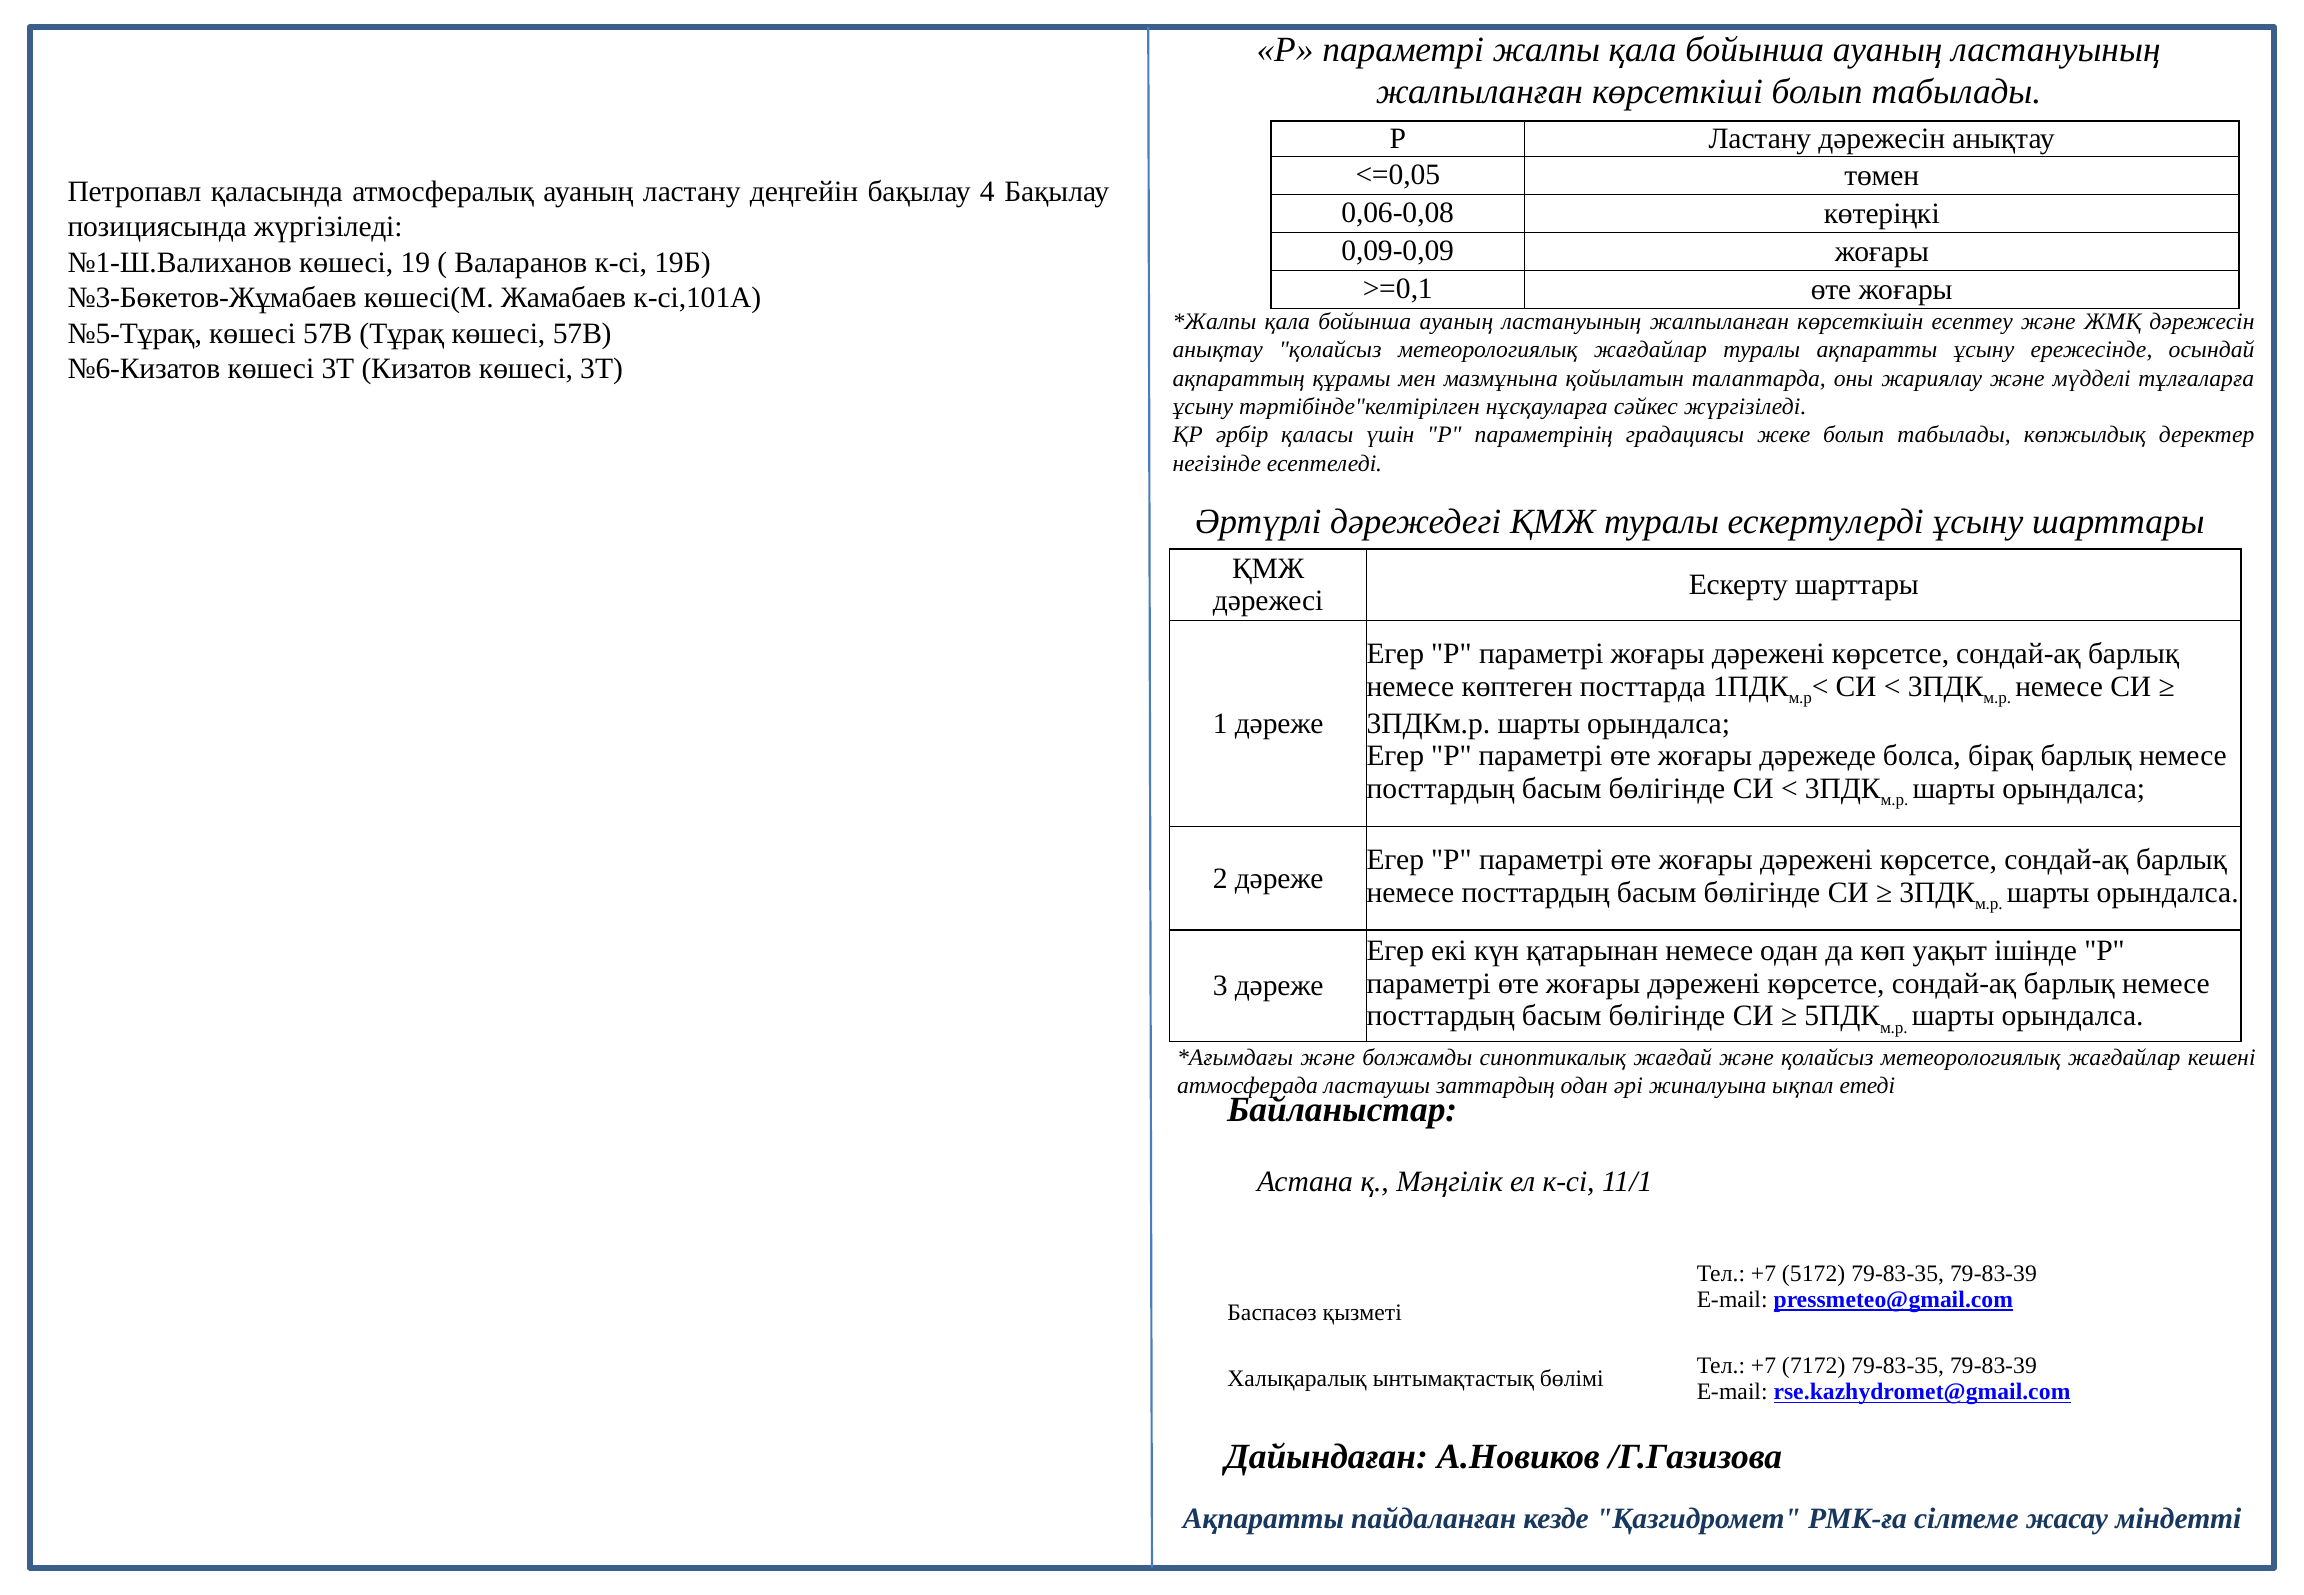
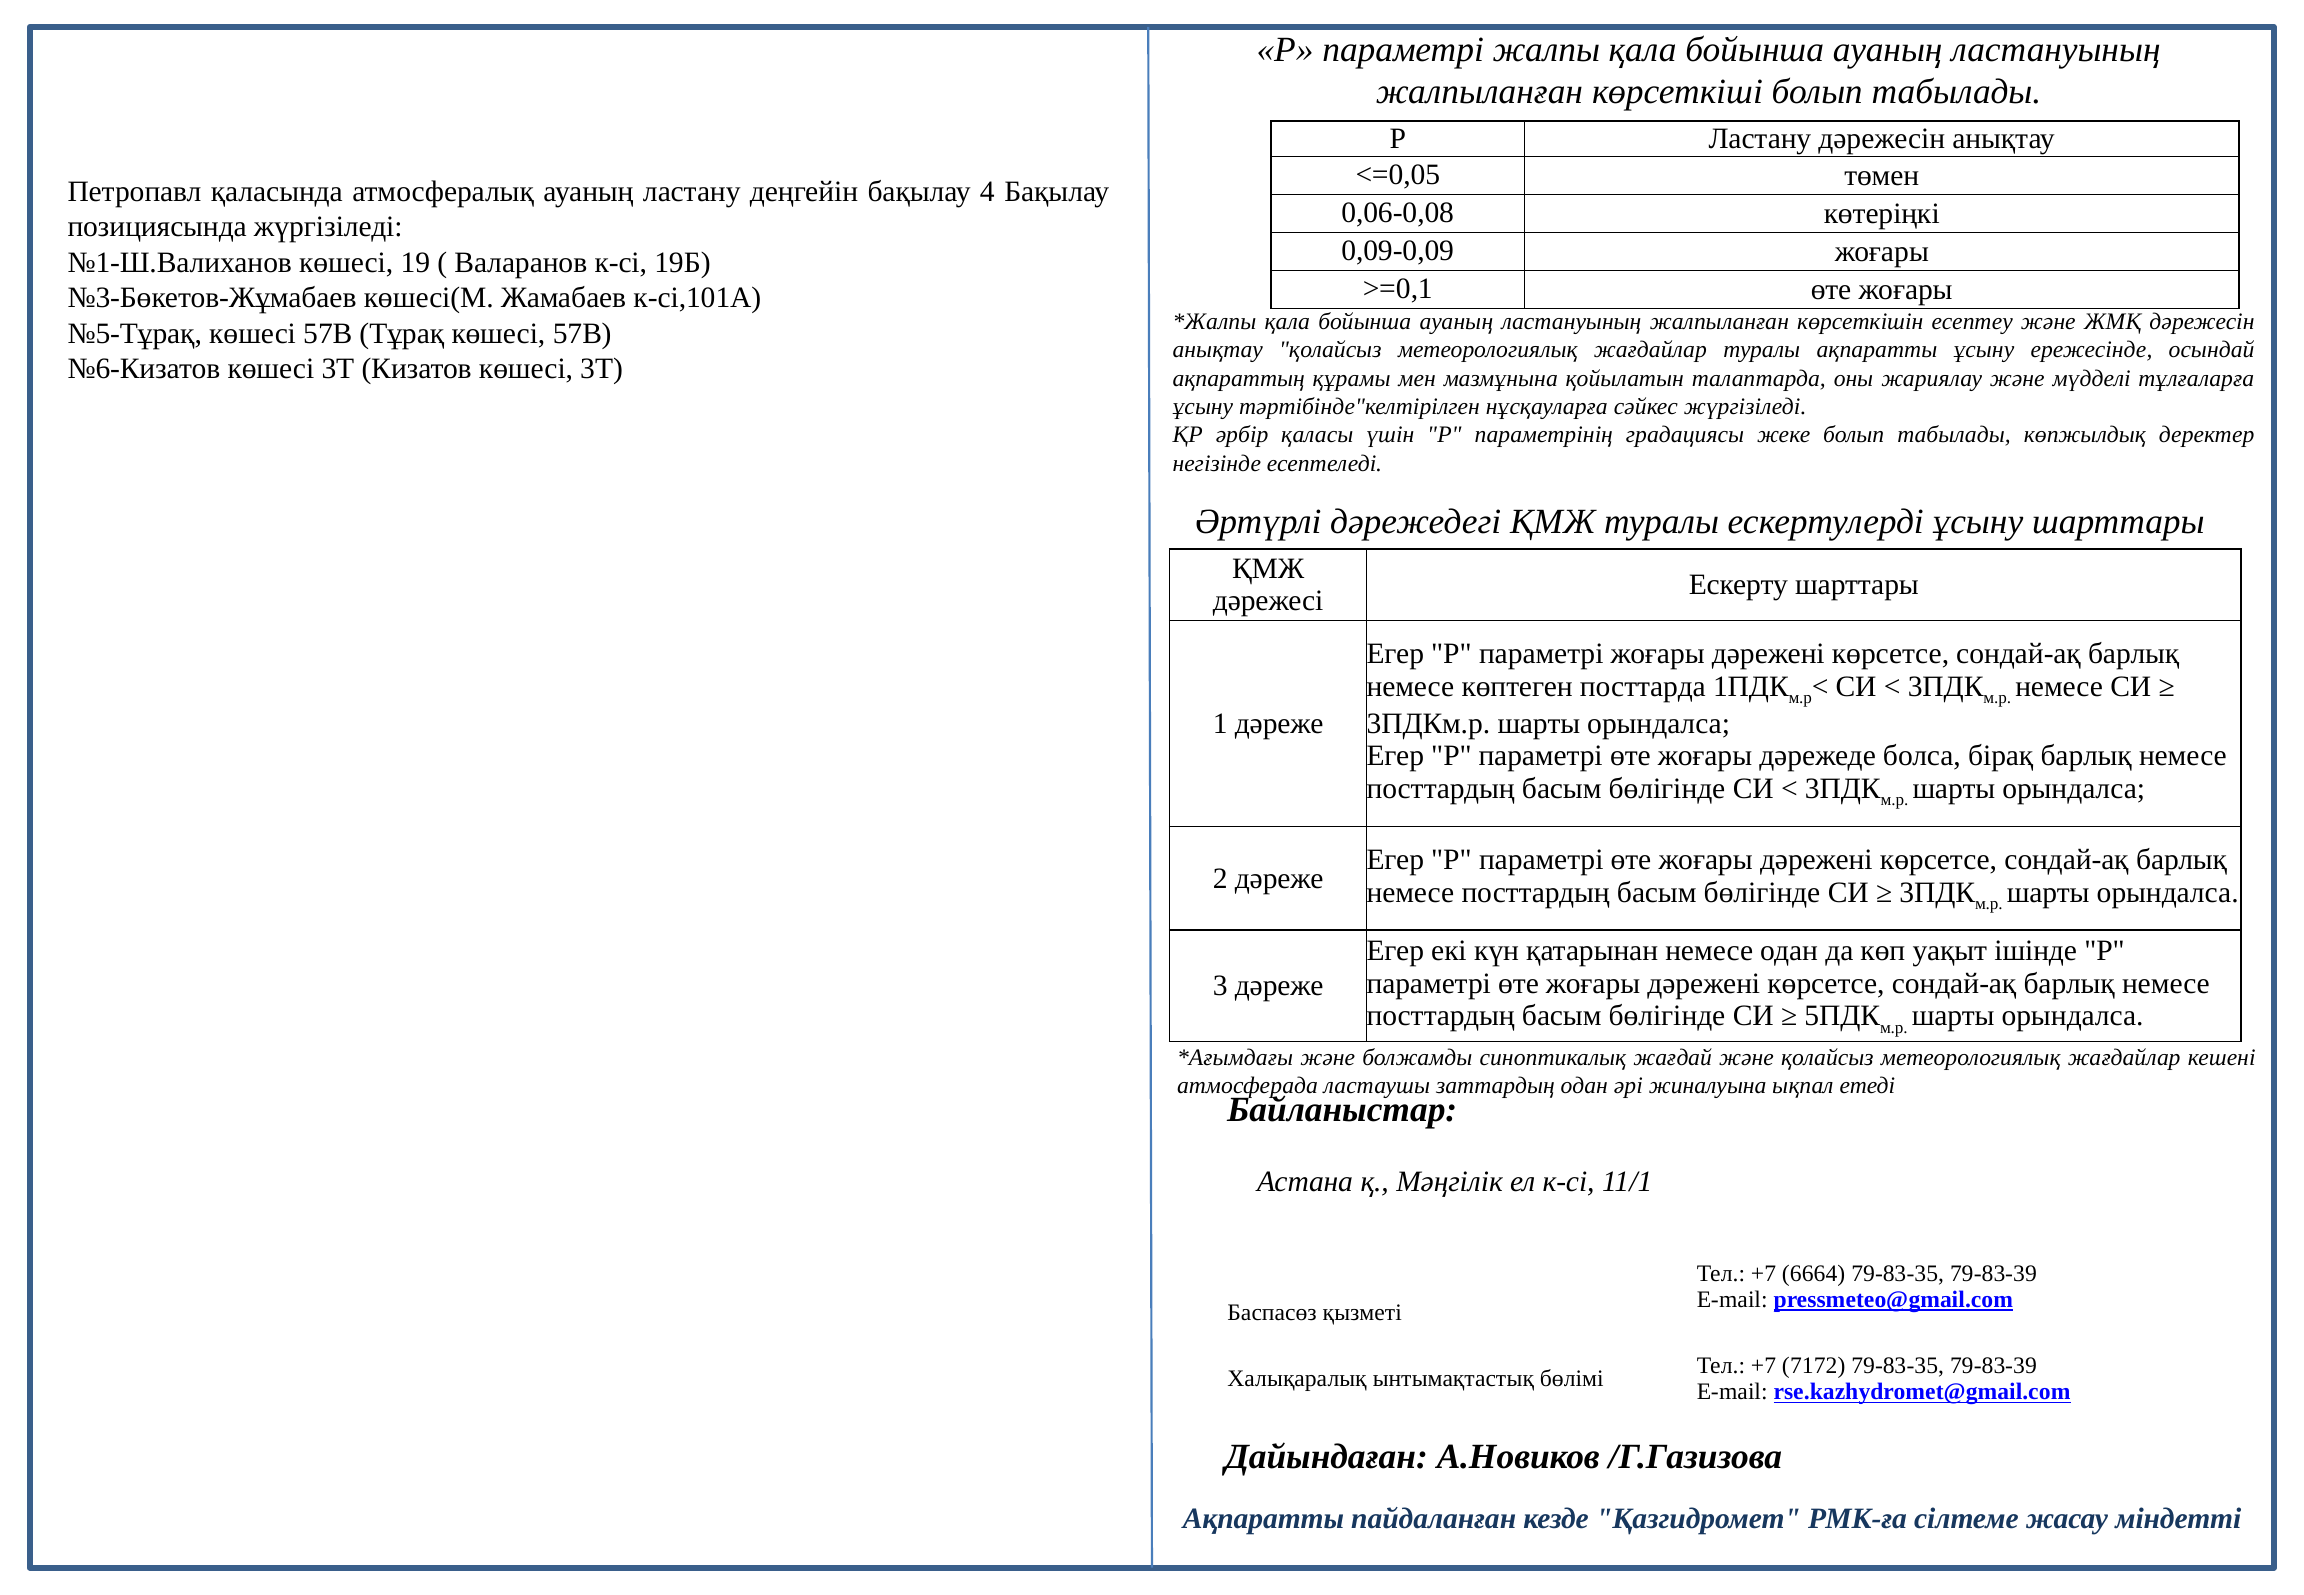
5172: 5172 -> 6664 (1814, 1273)
